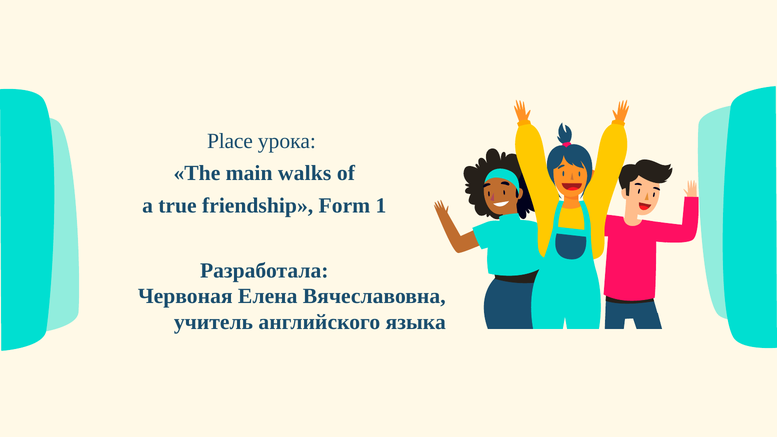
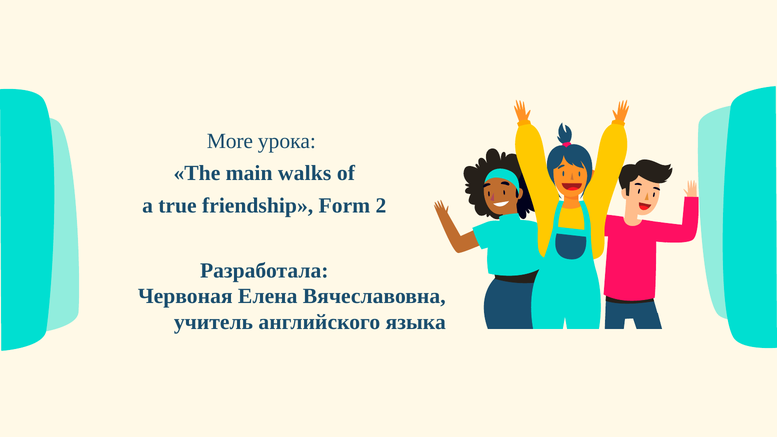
Place: Place -> More (230, 141)
1: 1 -> 2 (381, 206)
